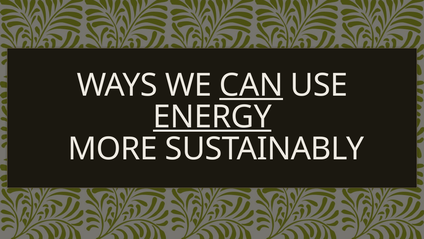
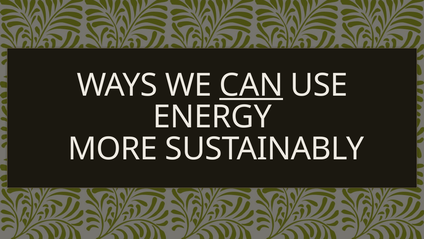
ENERGY underline: present -> none (212, 117)
